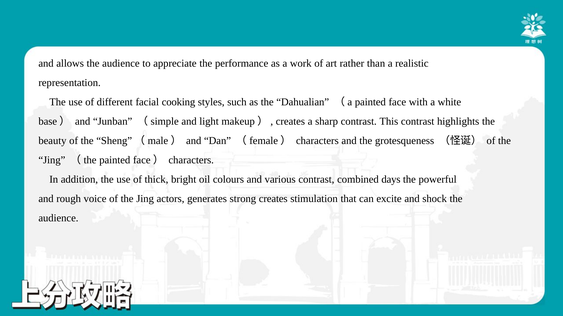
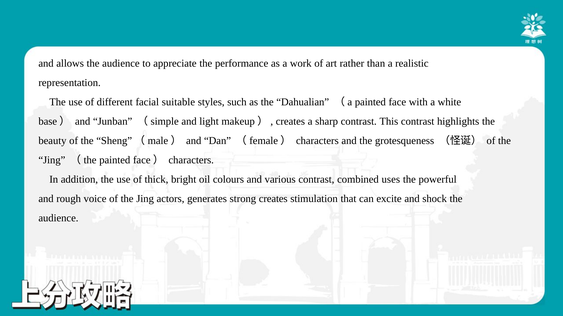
cooking: cooking -> suitable (178, 102)
days: days -> uses (391, 180)
